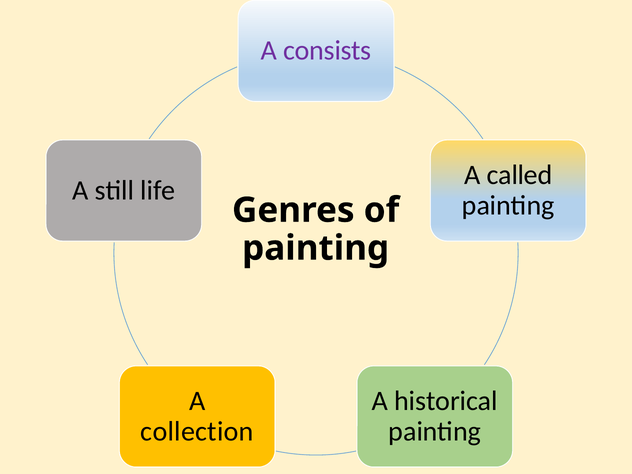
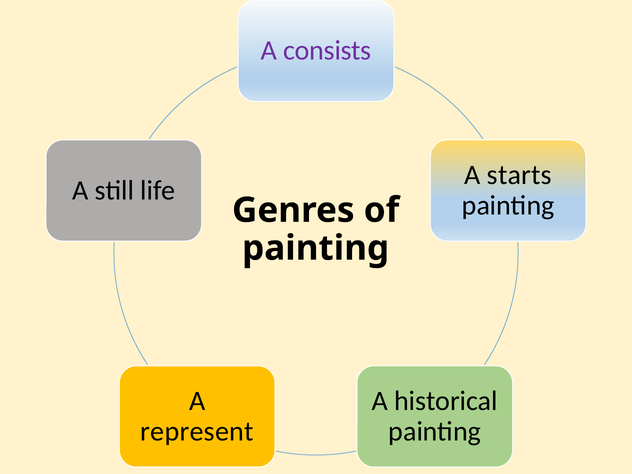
called: called -> starts (519, 175)
collection: collection -> represent (197, 431)
